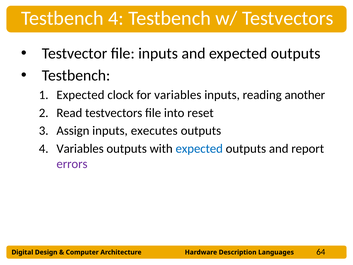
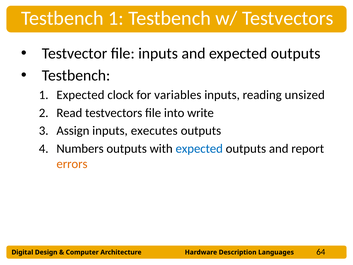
4: 4 -> 1 (116, 18)
another: another -> unsized (305, 95)
reset: reset -> write (201, 113)
Variables: Variables -> Numbers (80, 149)
errors colour: purple -> orange (72, 164)
